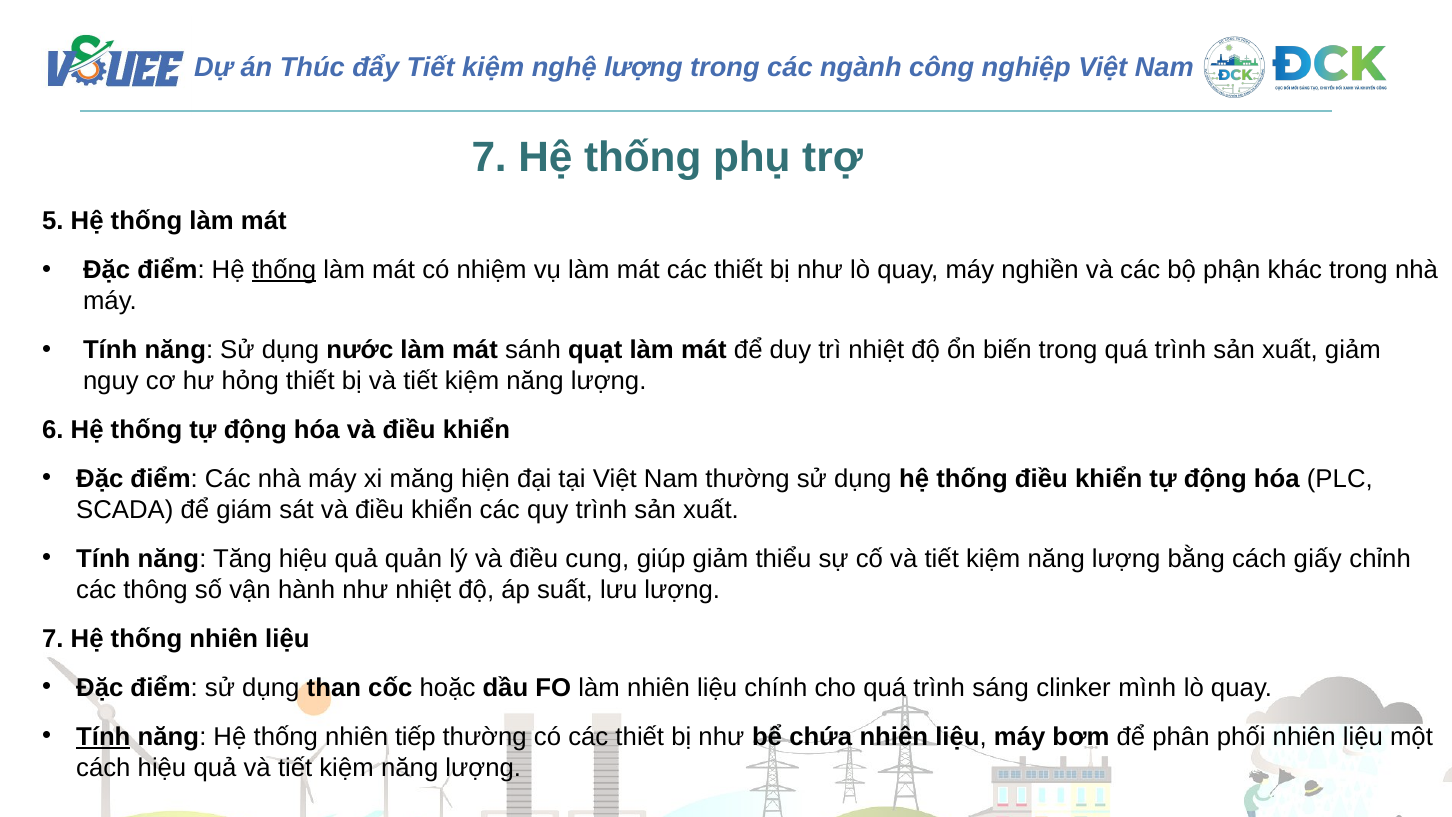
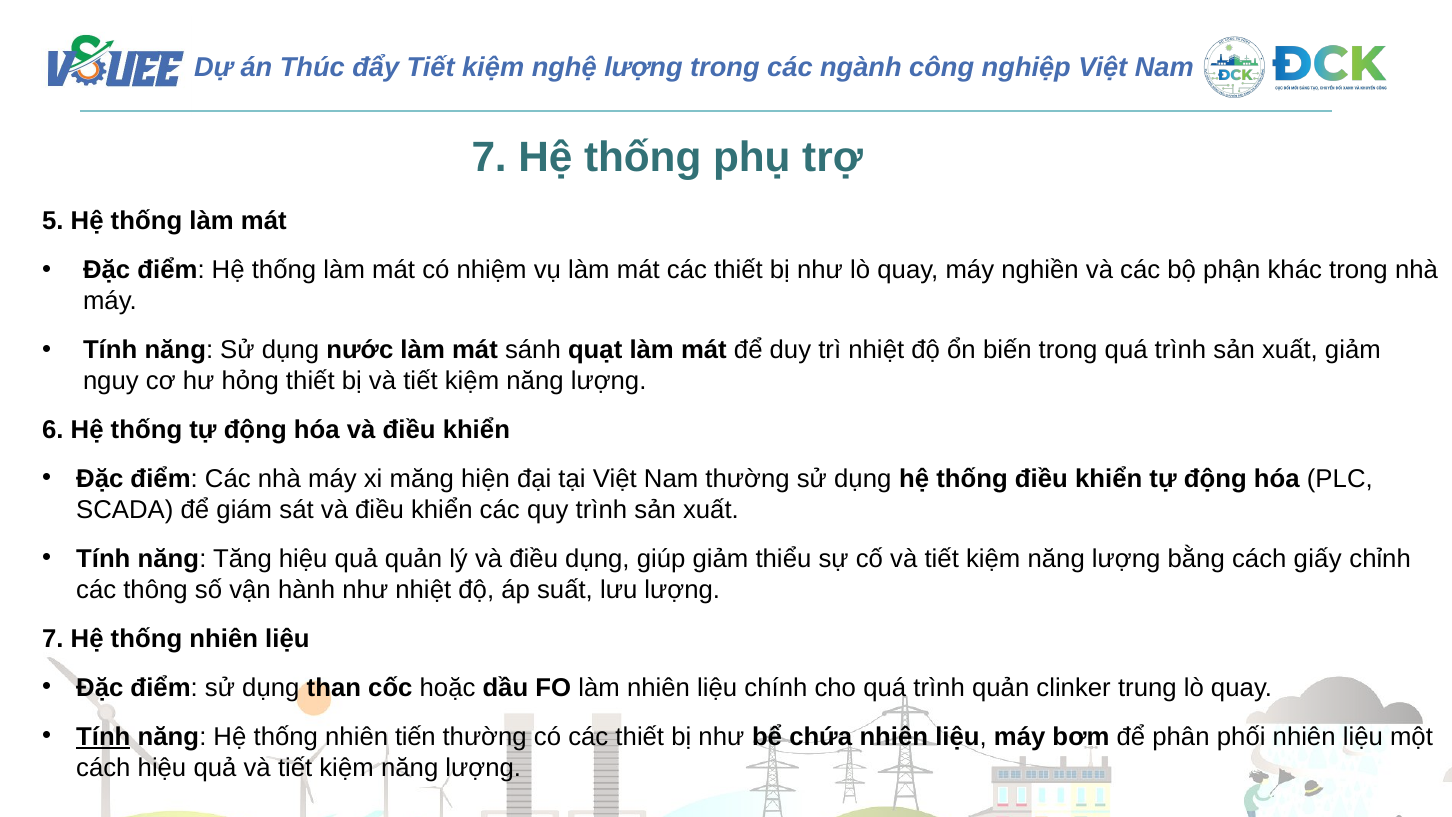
thống underline: present -> none (284, 270)
điều cung: cung -> dụng (597, 559)
trình sáng: sáng -> quản (1001, 687)
mình: mình -> trung (1147, 687)
tiếp: tiếp -> tiến (415, 736)
